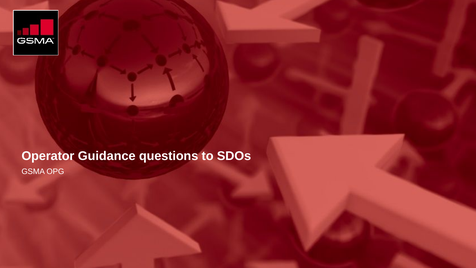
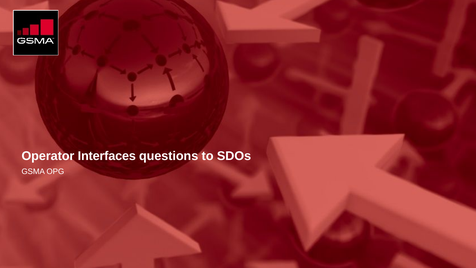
Guidance: Guidance -> Interfaces (107, 156)
